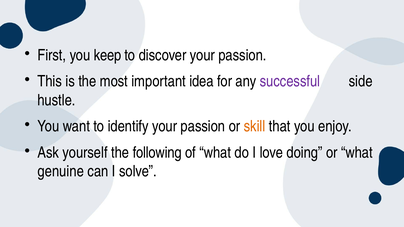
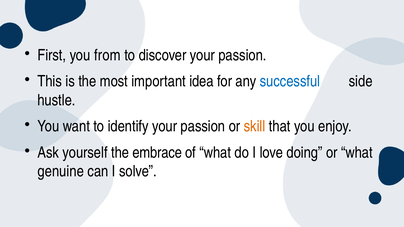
keep: keep -> from (107, 55)
successful colour: purple -> blue (290, 81)
following: following -> embrace (157, 153)
